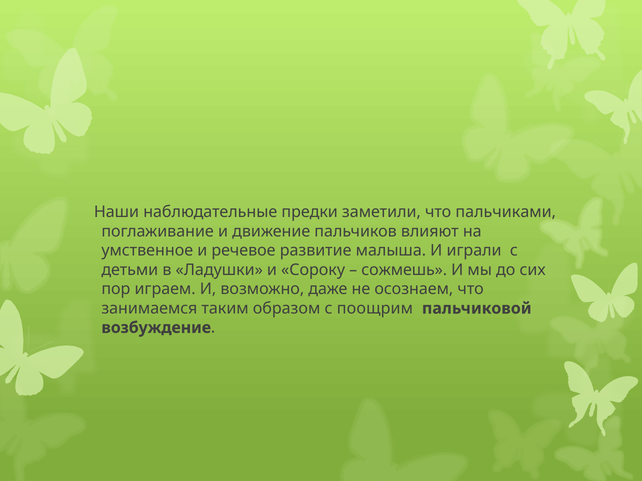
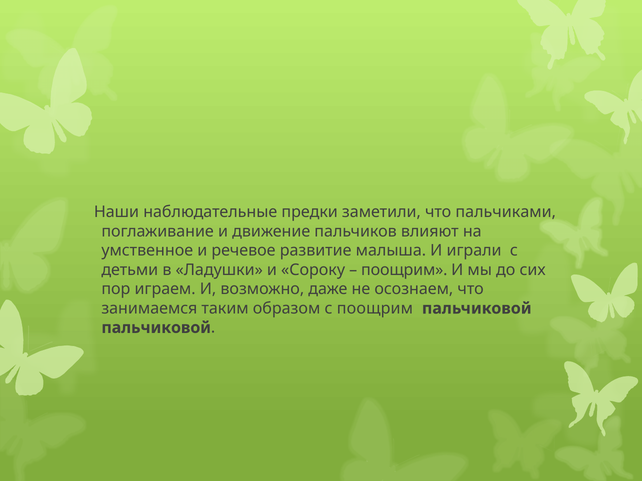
сожмешь: сожмешь -> поощрим (404, 270)
возбуждение: возбуждение -> пальчиковой (156, 328)
